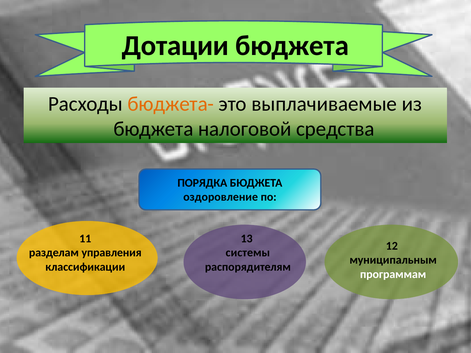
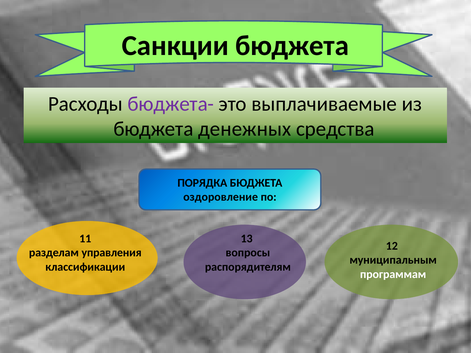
Дотации: Дотации -> Санкции (175, 46)
бюджета- colour: orange -> purple (171, 104)
налоговой: налоговой -> денежных (245, 129)
системы: системы -> вопросы (248, 253)
